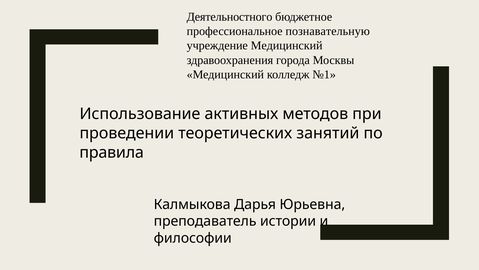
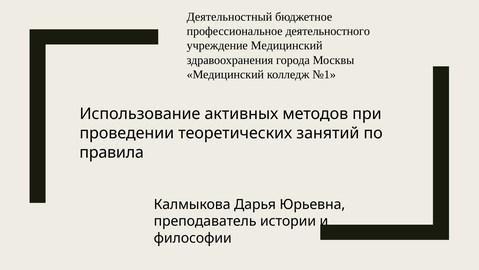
Деятельностного: Деятельностного -> Деятельностный (229, 17)
познавательную: познавательную -> деятельностного (328, 31)
